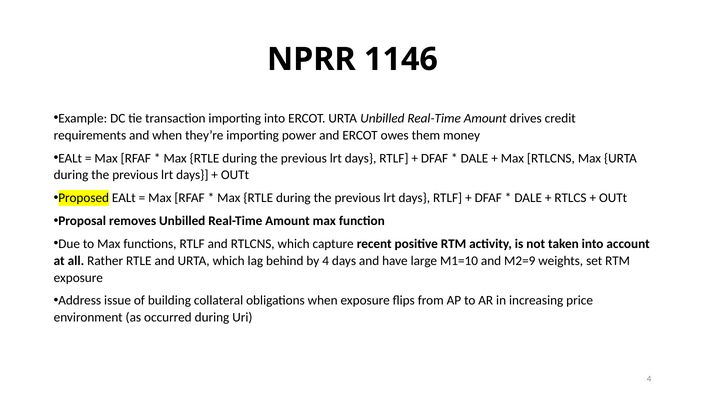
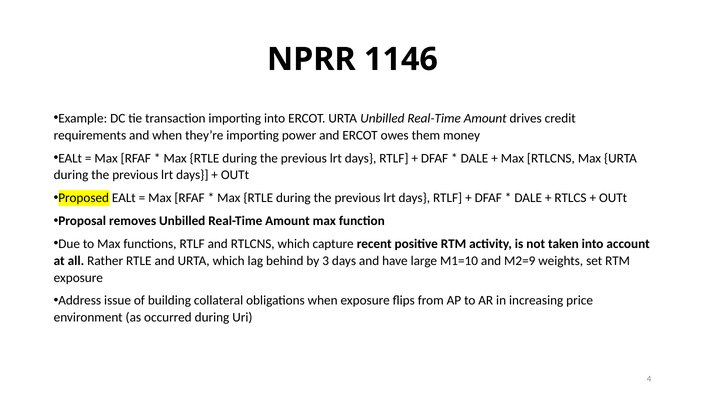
by 4: 4 -> 3 (326, 260)
